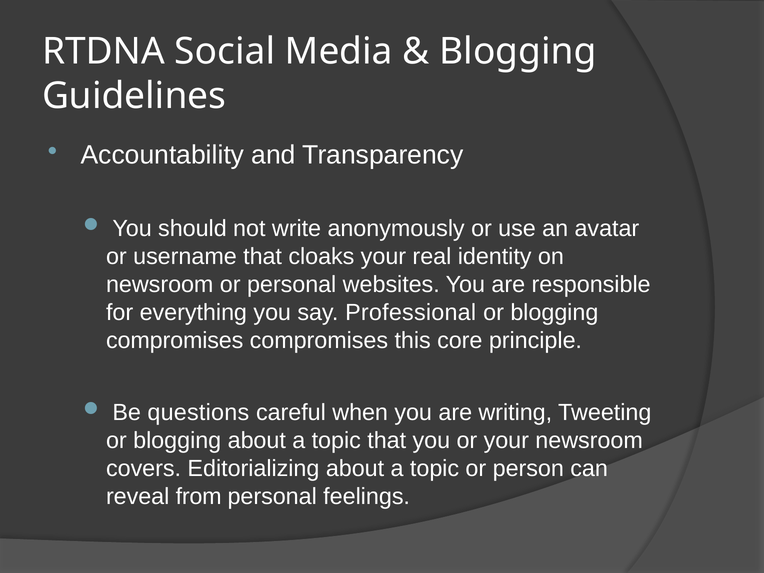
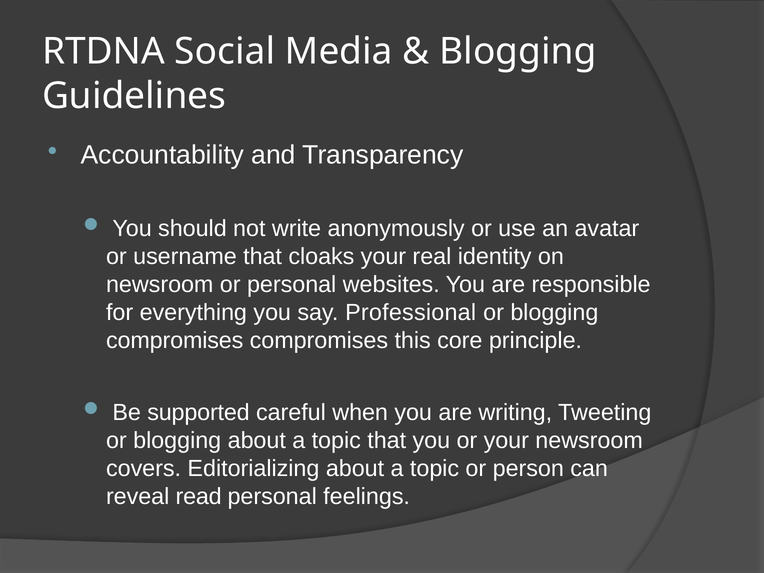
questions: questions -> supported (199, 412)
from: from -> read (199, 496)
